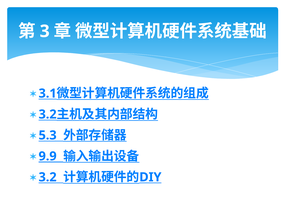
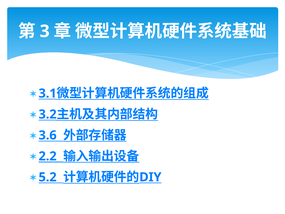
5.3: 5.3 -> 3.6 (48, 135)
9.9: 9.9 -> 2.2 (48, 156)
3.2: 3.2 -> 5.2 (48, 177)
